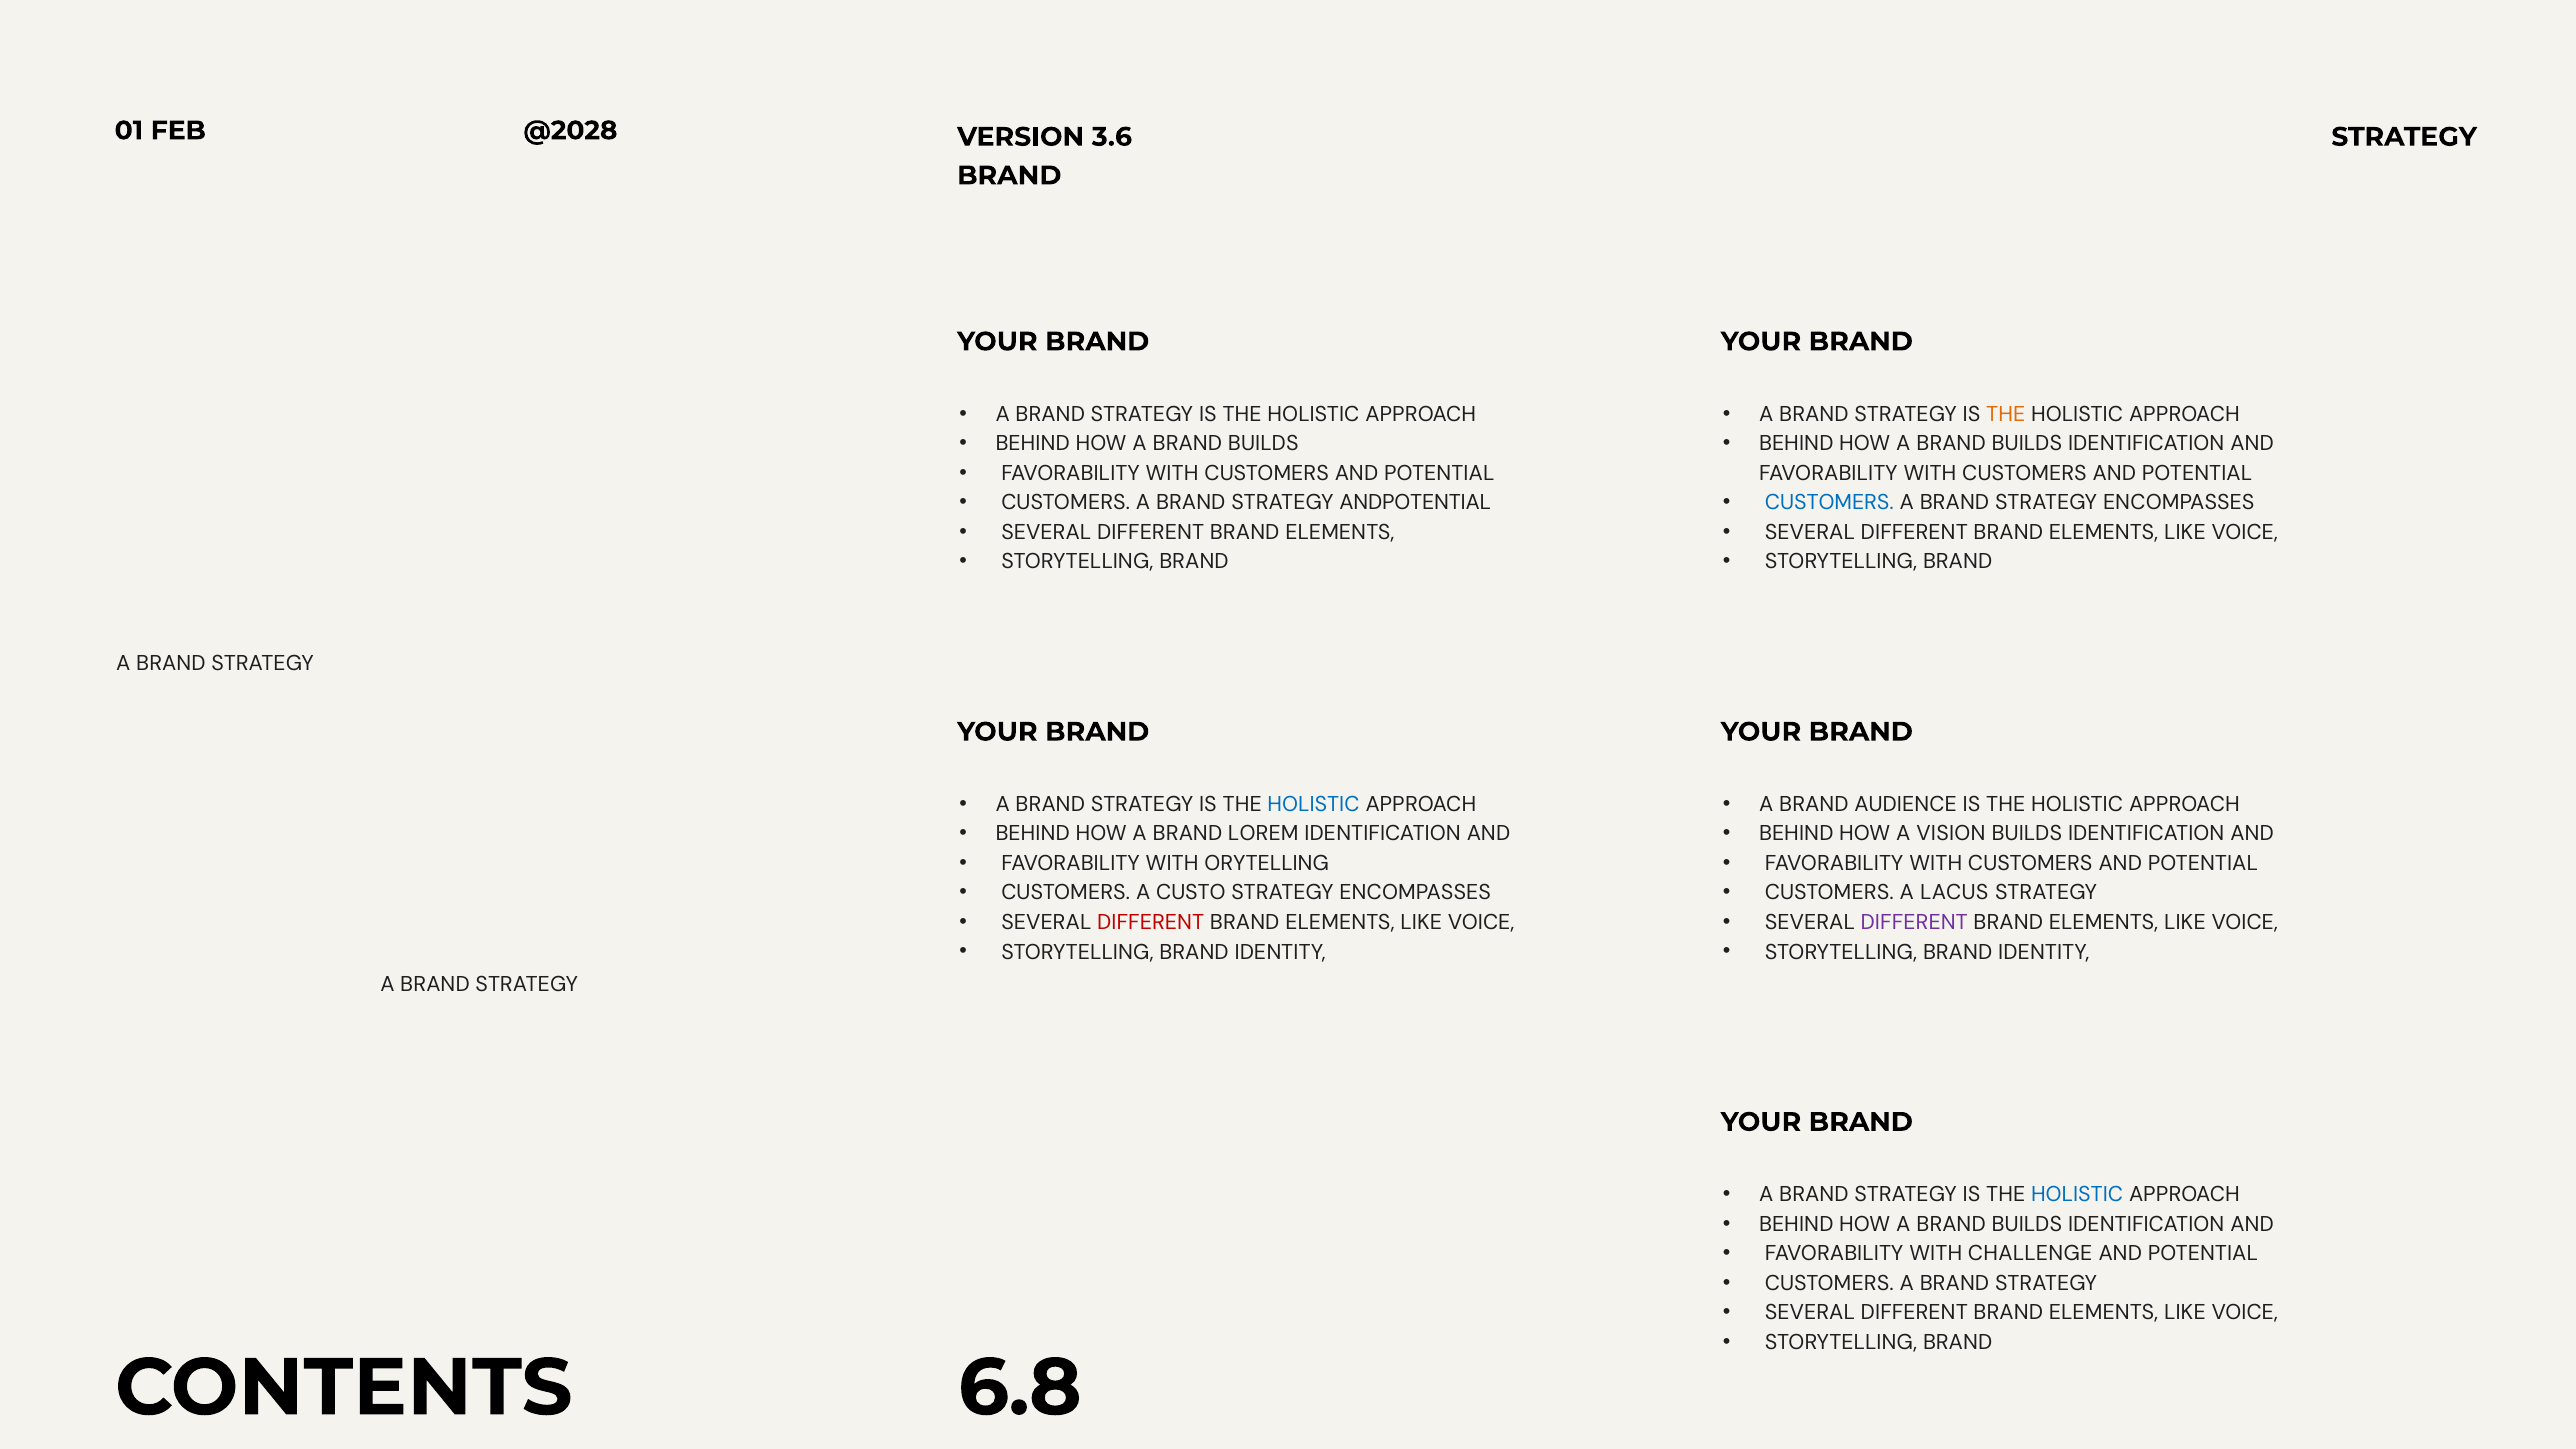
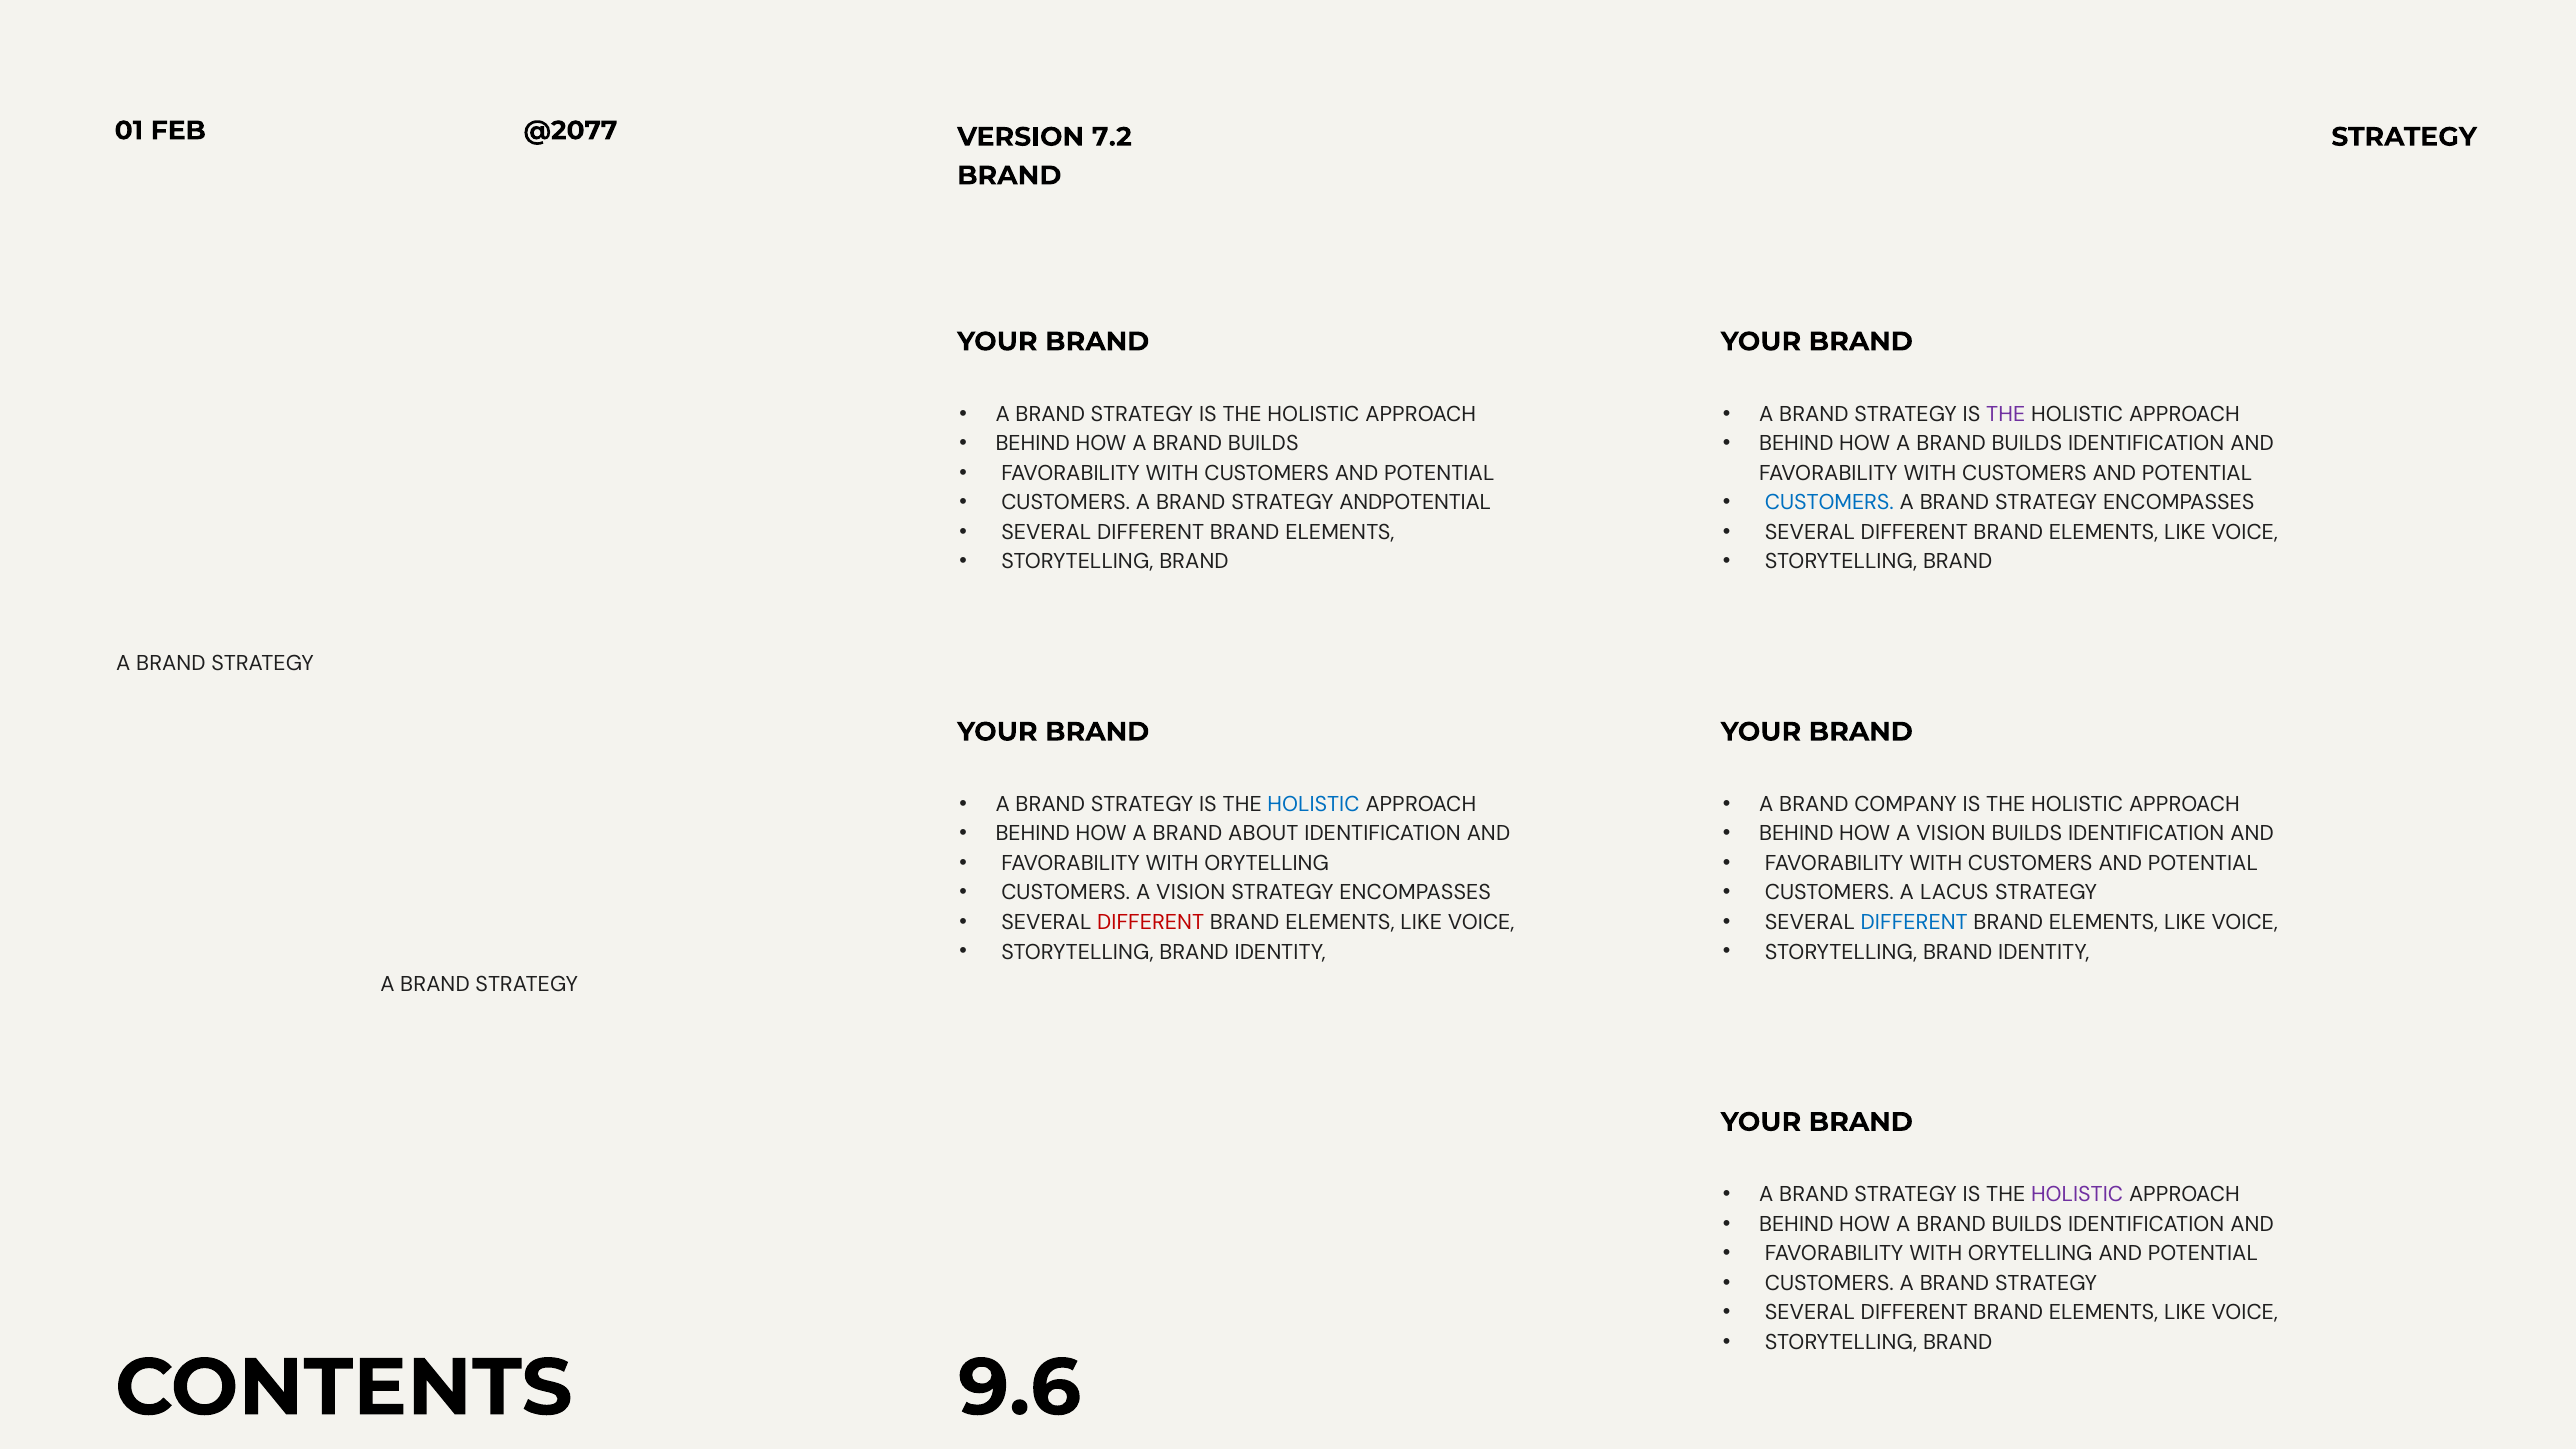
@2028: @2028 -> @2077 (570, 130)
3.6: 3.6 -> 7.2 (1112, 137)
THE colour: orange -> purple (2006, 414)
AUDIENCE: AUDIENCE -> COMPANY (1906, 804)
LOREM: LOREM -> ABOUT (1263, 834)
CUSTOMERS A CUSTO: CUSTO -> VISION (1191, 893)
DIFFERENT colour: purple -> blue (1914, 922)
HOLISTIC colour: blue -> purple (2077, 1195)
CHALLENGE: CHALLENGE -> ORYTELLING (2030, 1254)
6.8: 6.8 -> 9.6 (1020, 1388)
